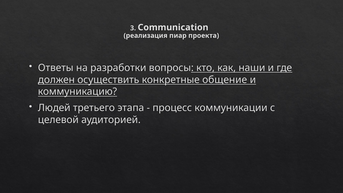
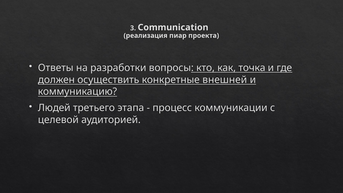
наши: наши -> точка (252, 68)
общение: общение -> внешней (225, 80)
